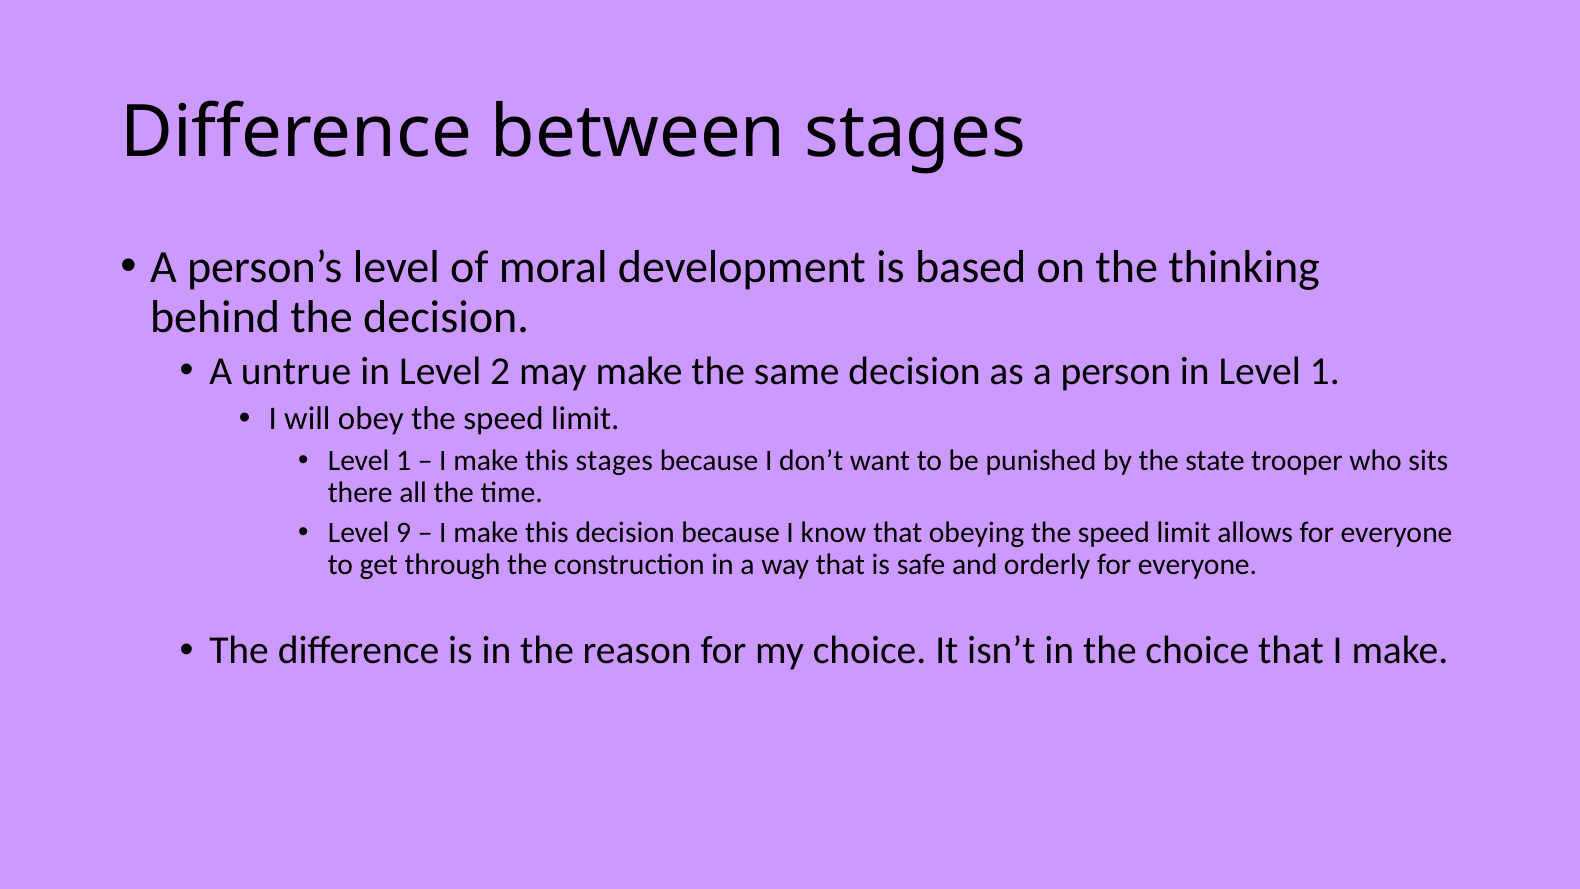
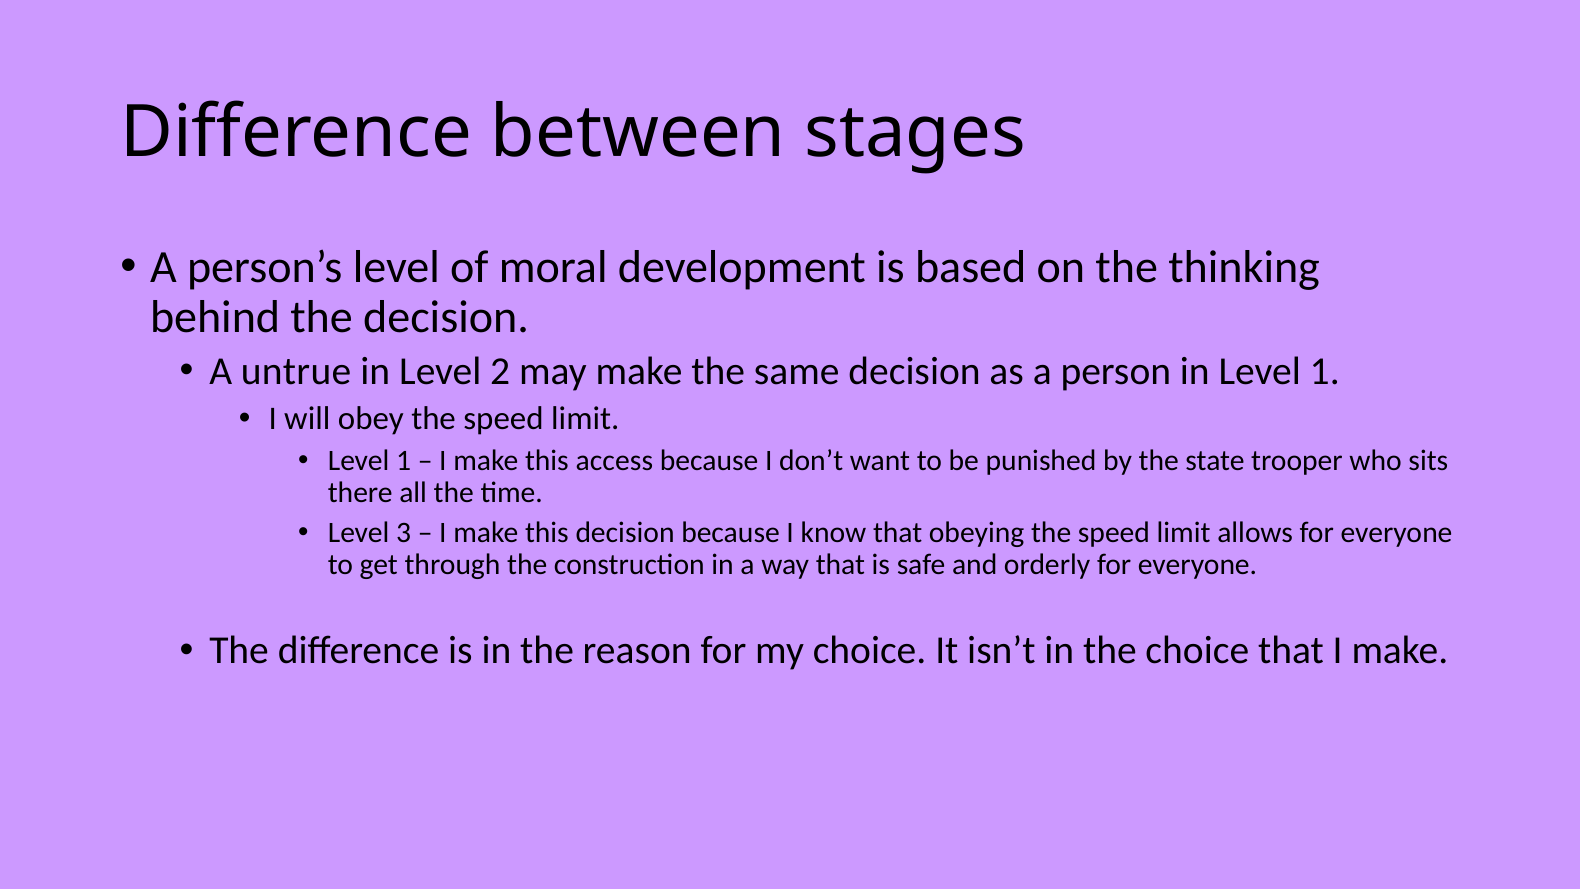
this stages: stages -> access (614, 461)
9: 9 -> 3 (404, 533)
